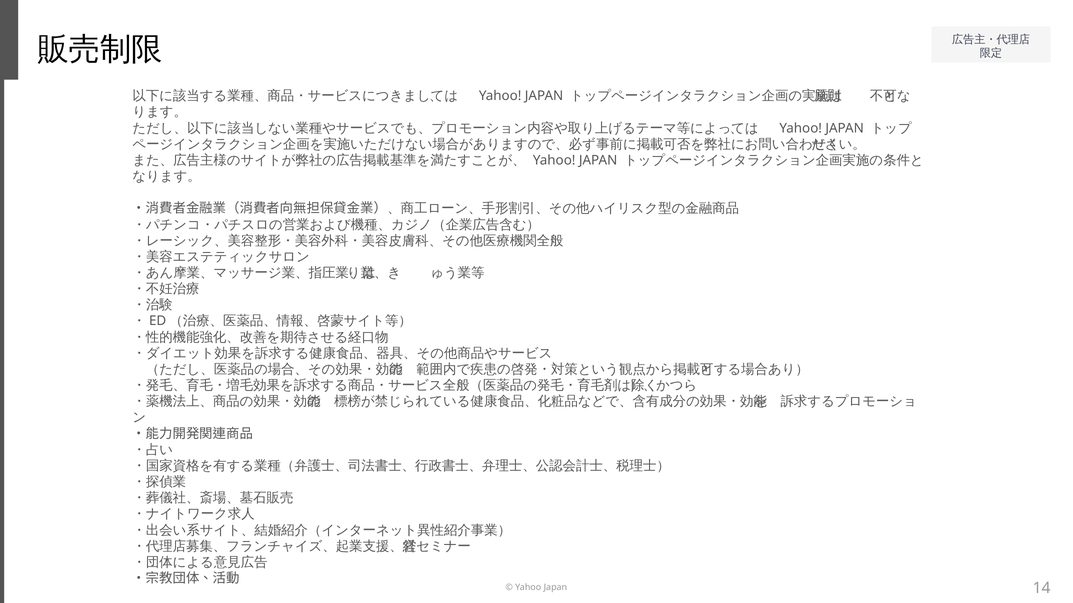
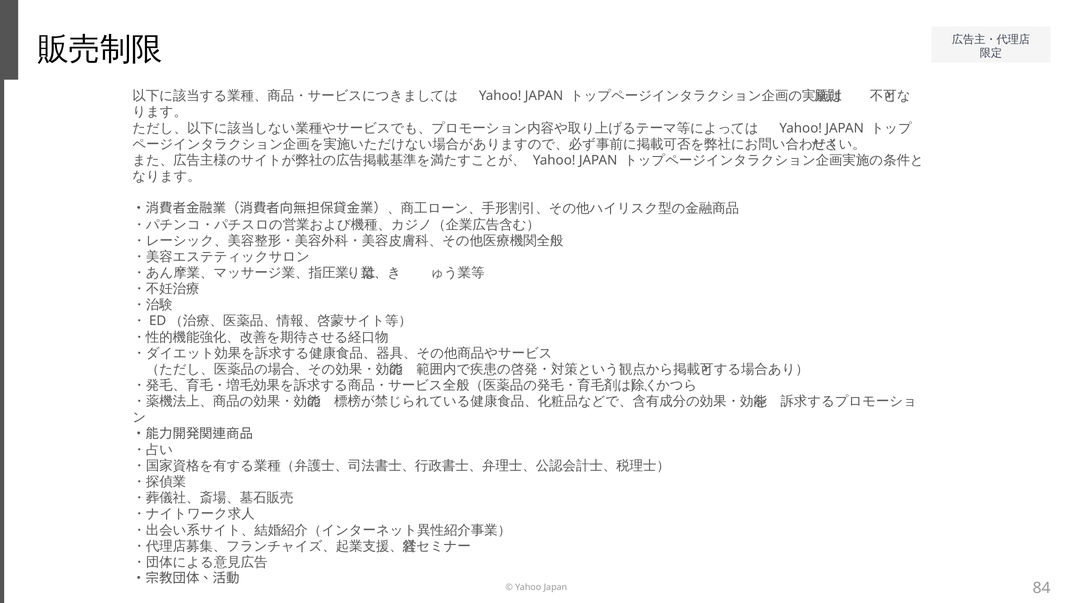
14: 14 -> 84 (1042, 589)
